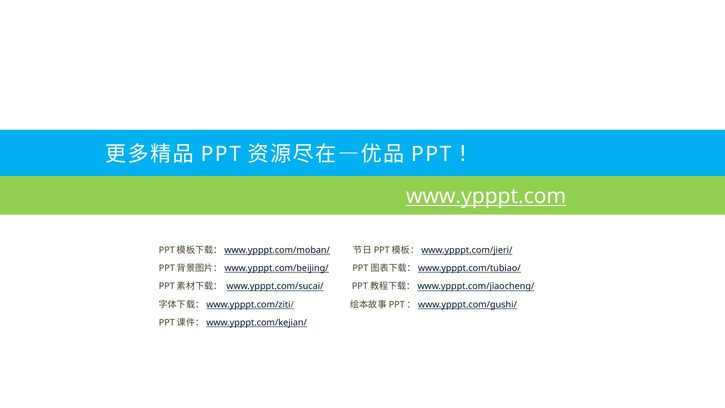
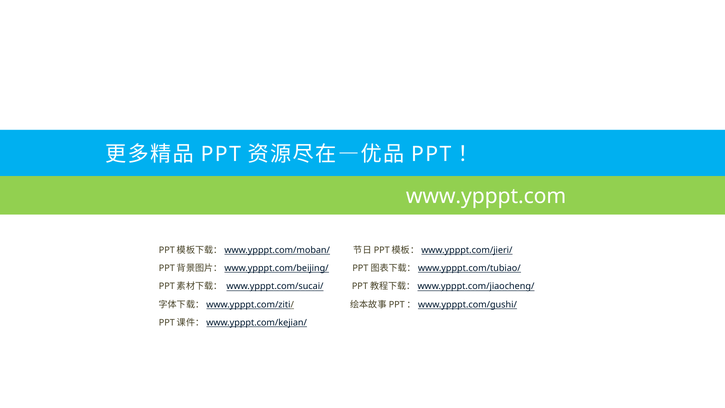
www.ypppt.com underline: present -> none (486, 196)
